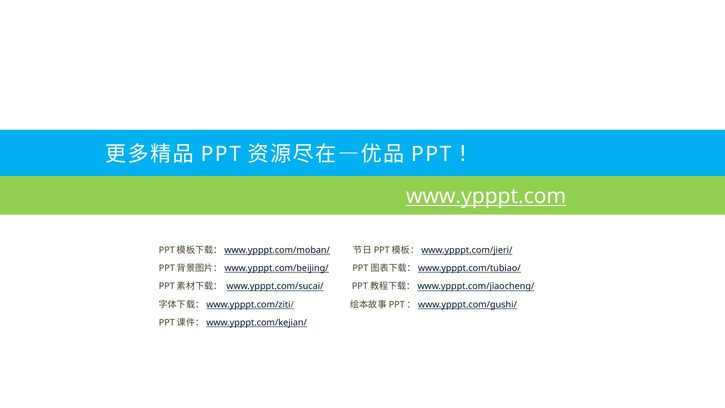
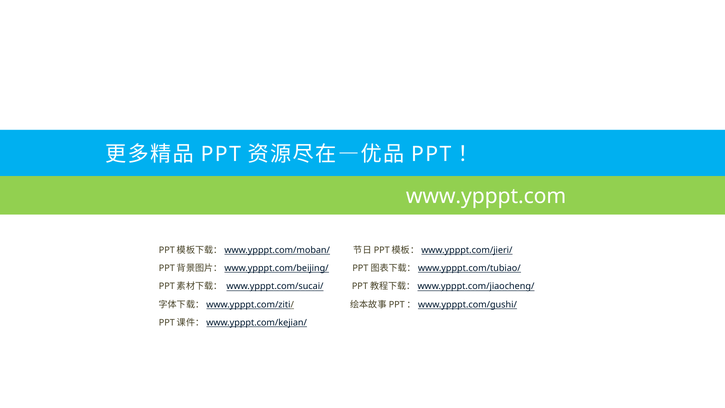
www.ypppt.com underline: present -> none (486, 196)
